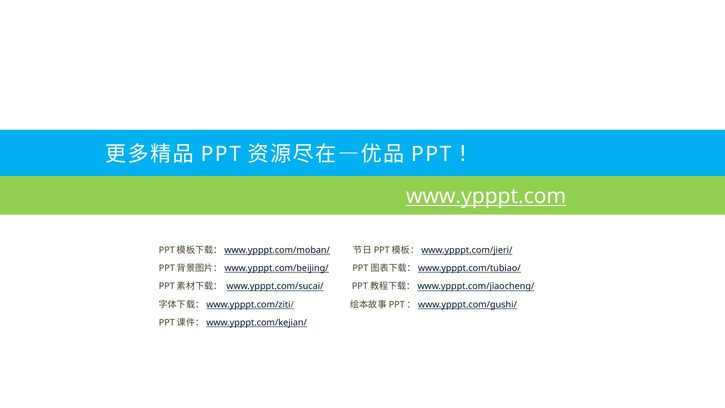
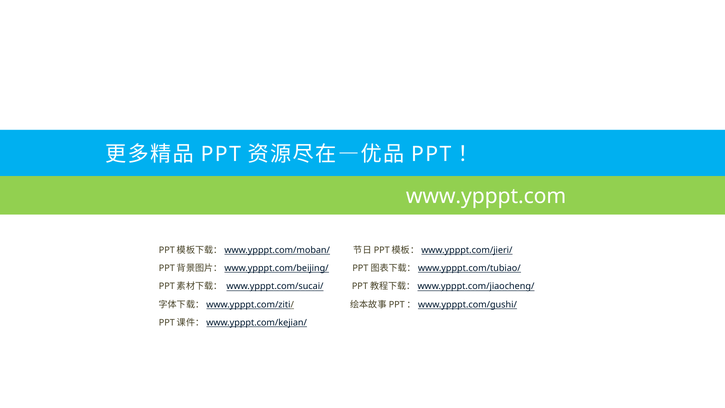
www.ypppt.com underline: present -> none (486, 196)
